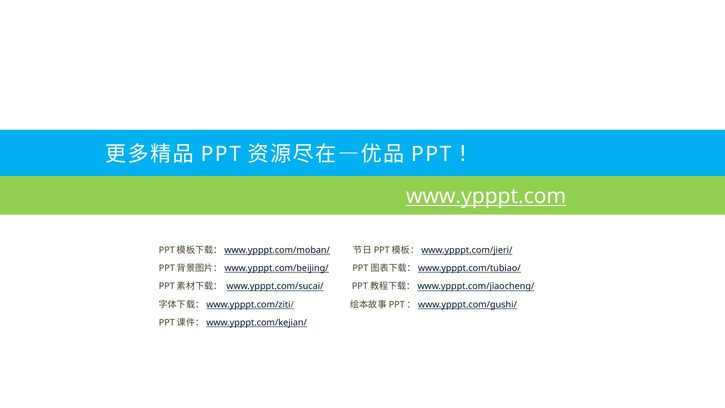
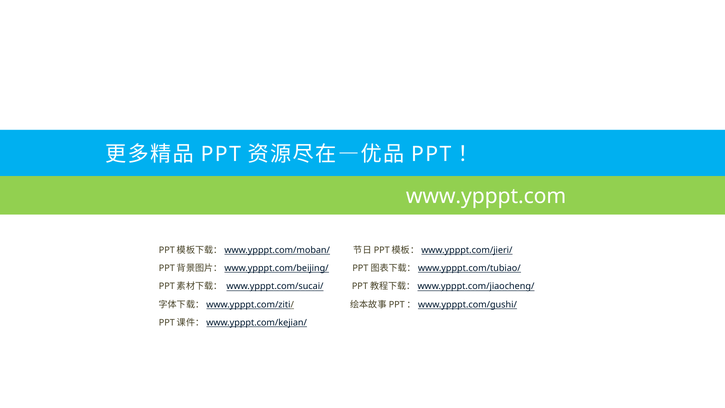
www.ypppt.com underline: present -> none (486, 196)
